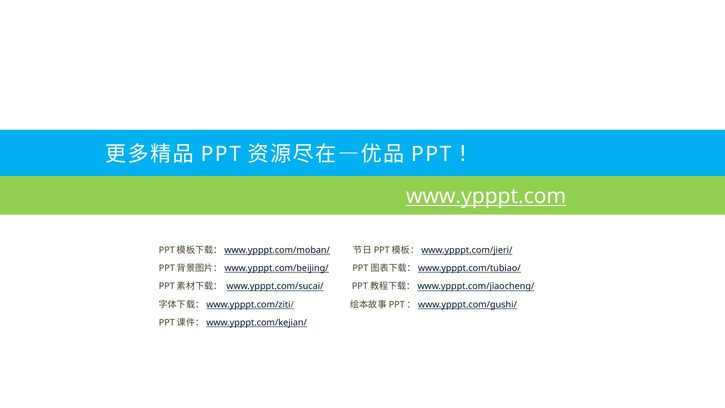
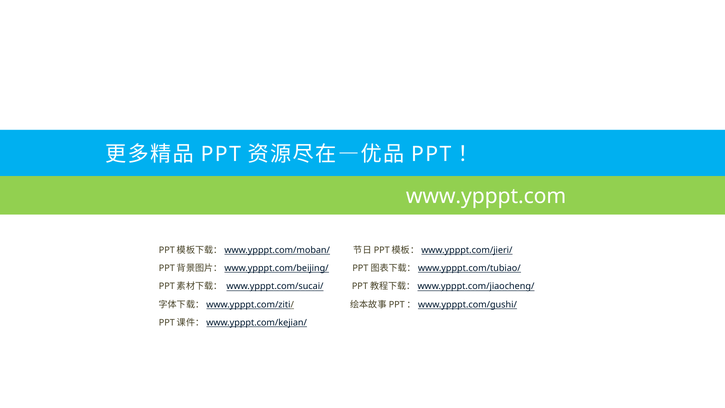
www.ypppt.com underline: present -> none (486, 196)
